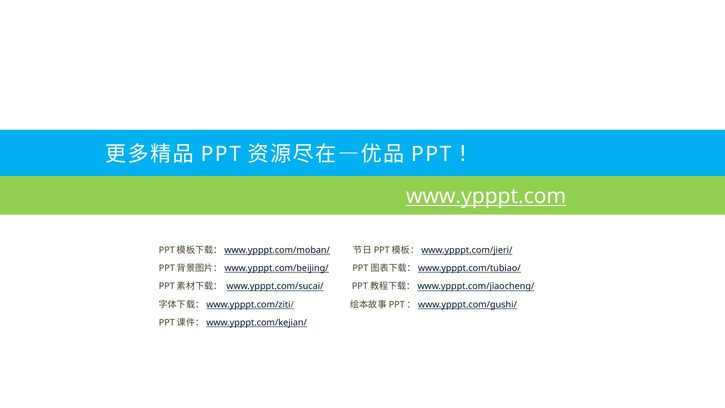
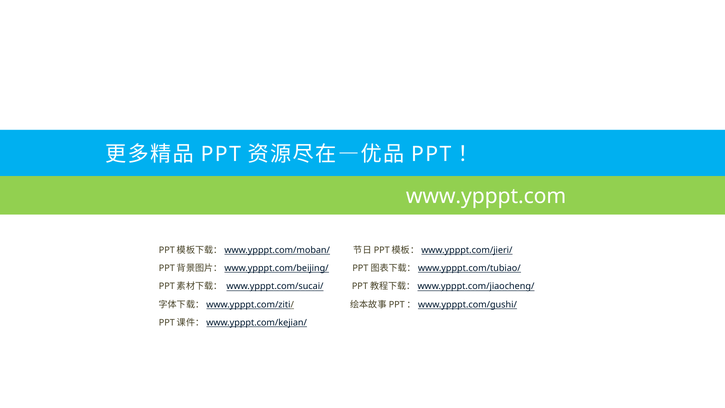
www.ypppt.com underline: present -> none (486, 196)
